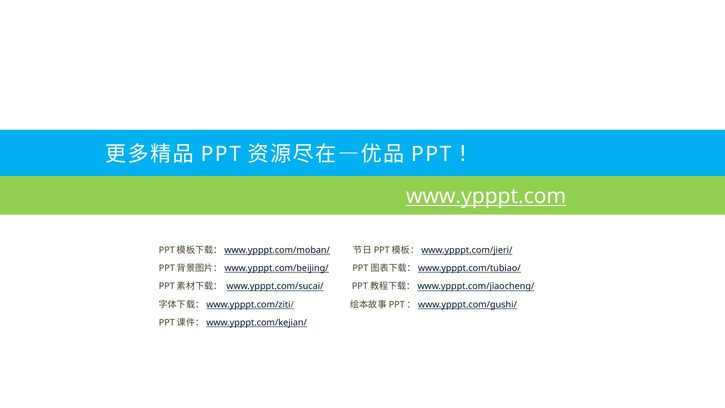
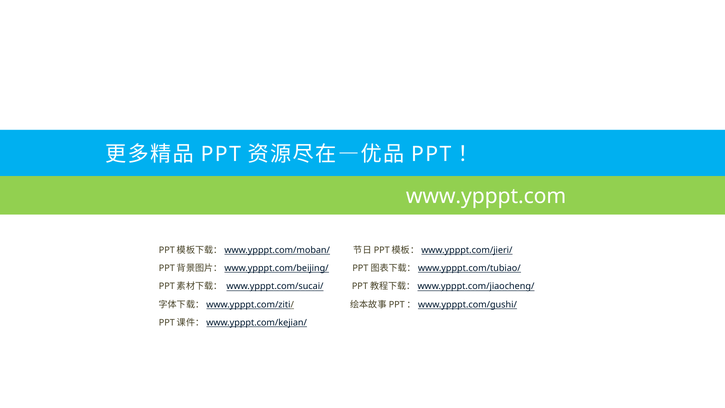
www.ypppt.com underline: present -> none (486, 196)
